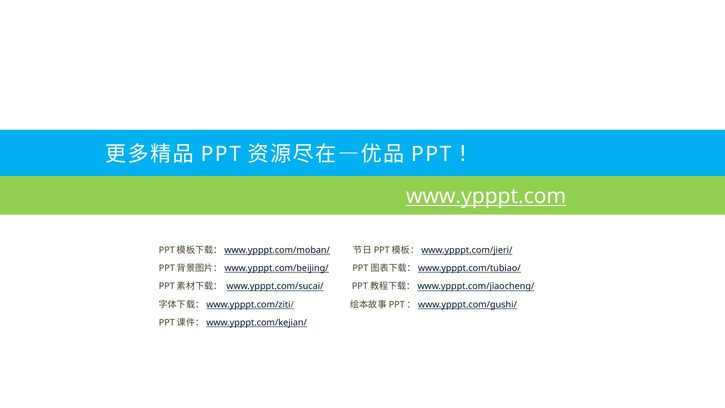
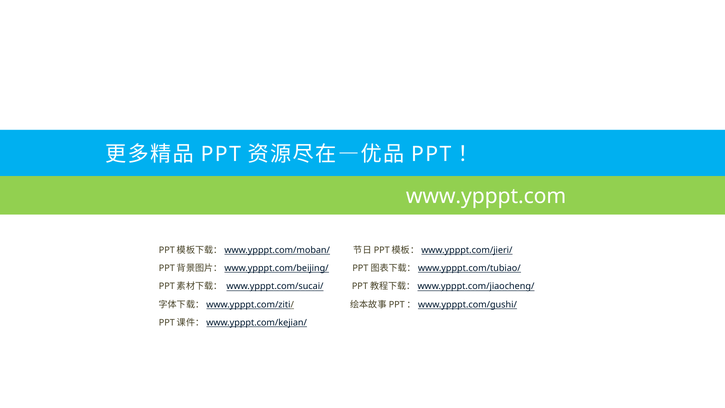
www.ypppt.com underline: present -> none (486, 196)
